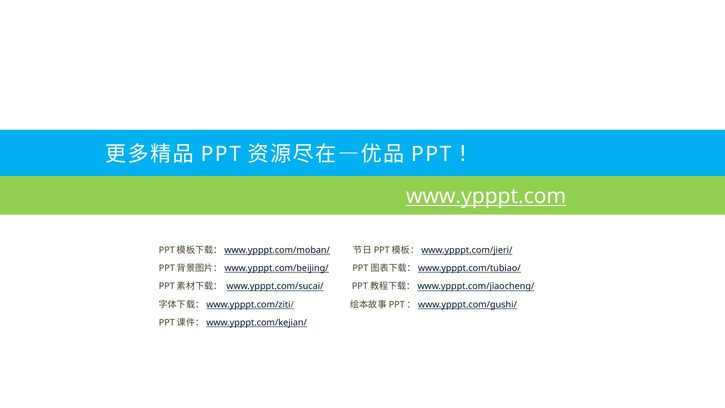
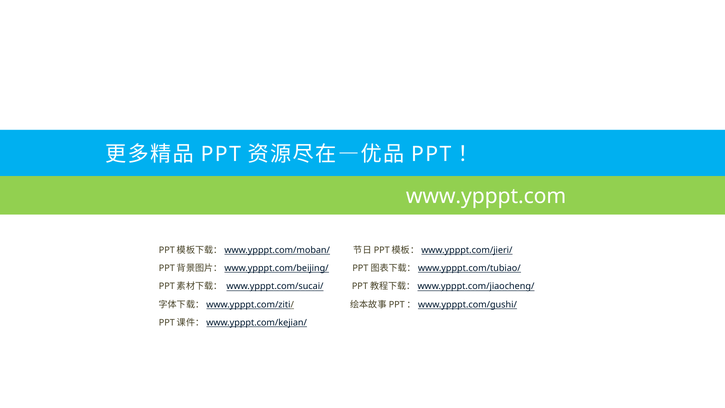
www.ypppt.com underline: present -> none (486, 196)
